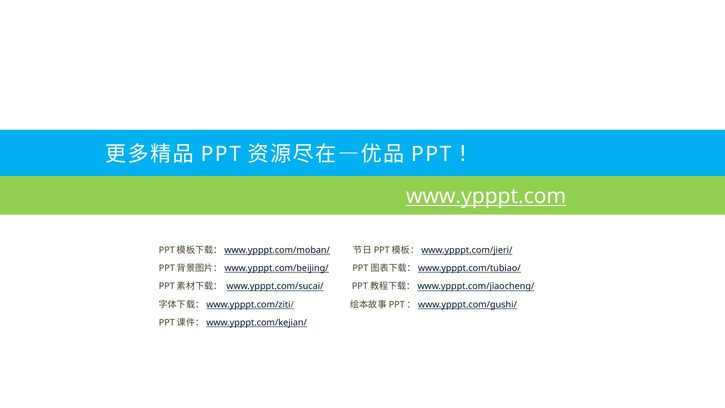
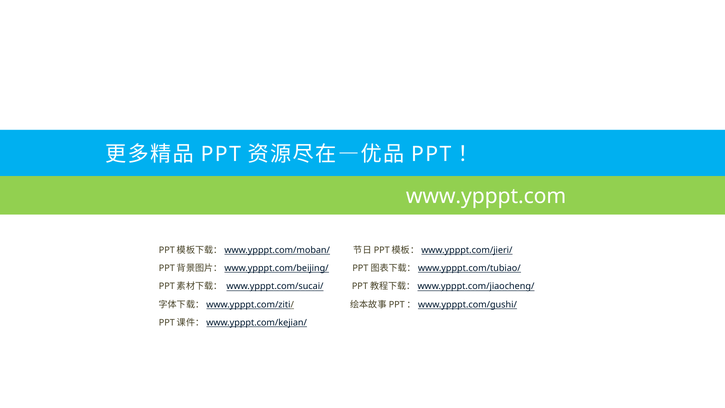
www.ypppt.com underline: present -> none (486, 196)
